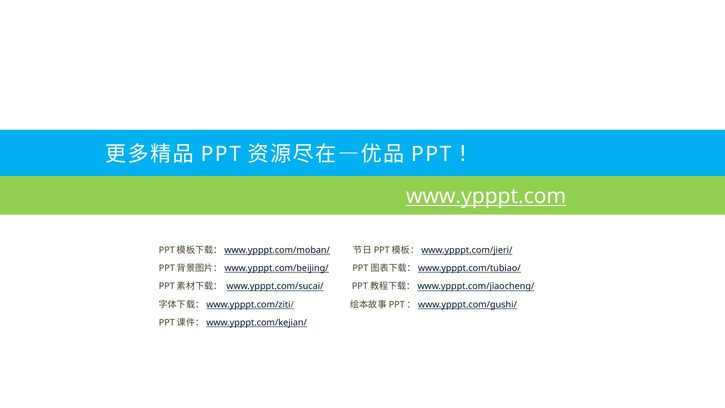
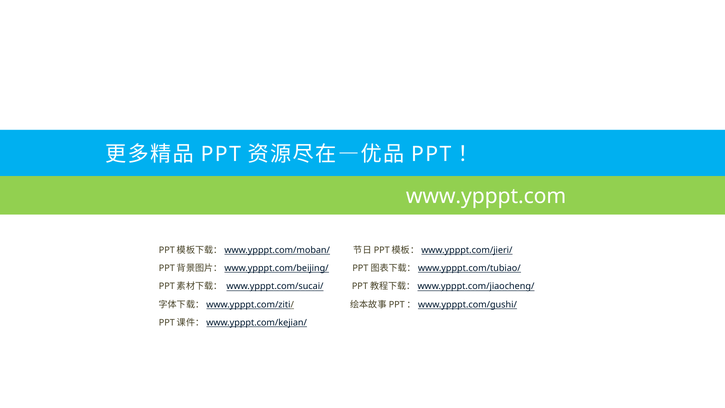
www.ypppt.com underline: present -> none (486, 196)
